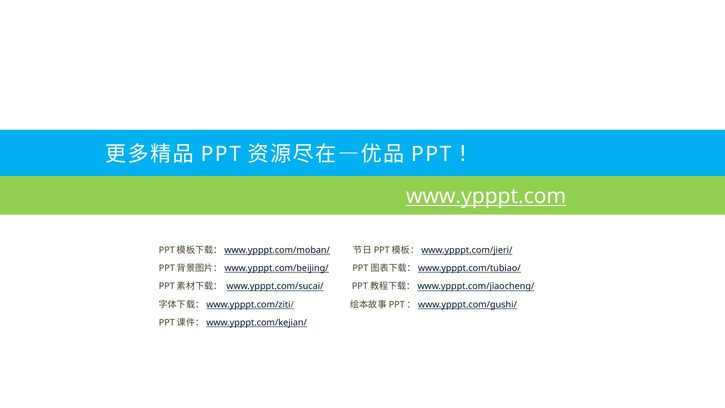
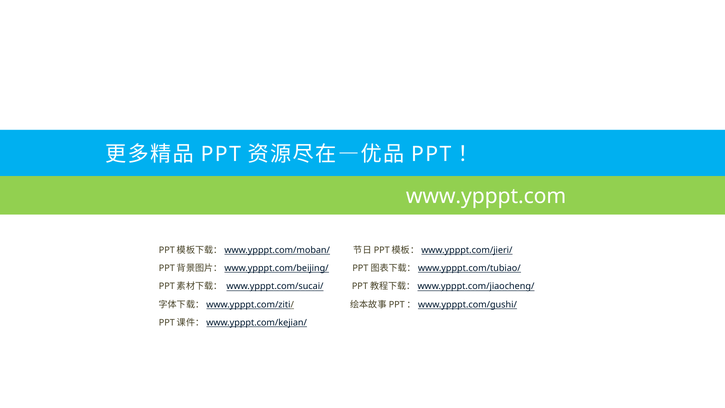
www.ypppt.com underline: present -> none (486, 196)
